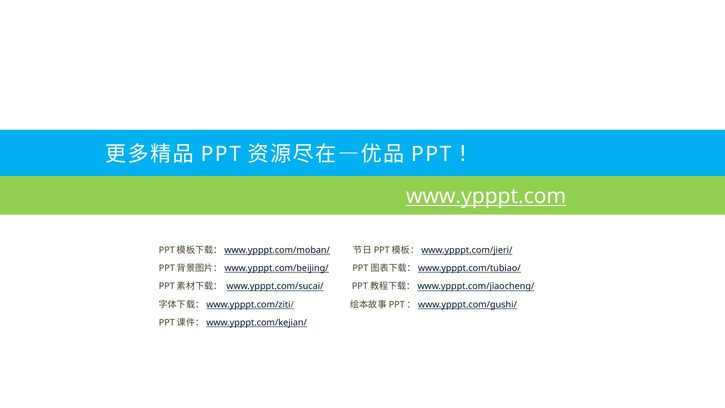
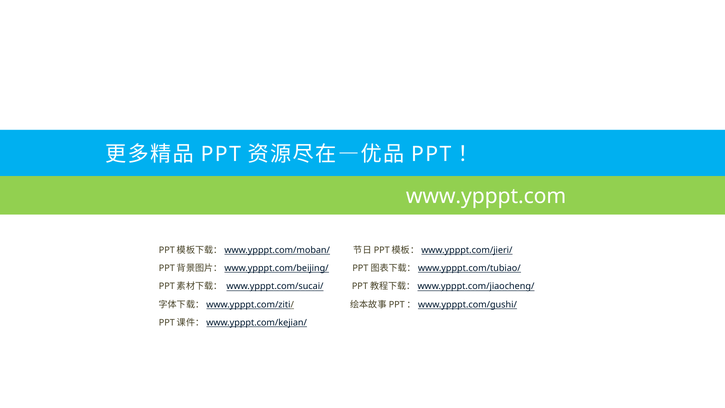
www.ypppt.com underline: present -> none (486, 196)
